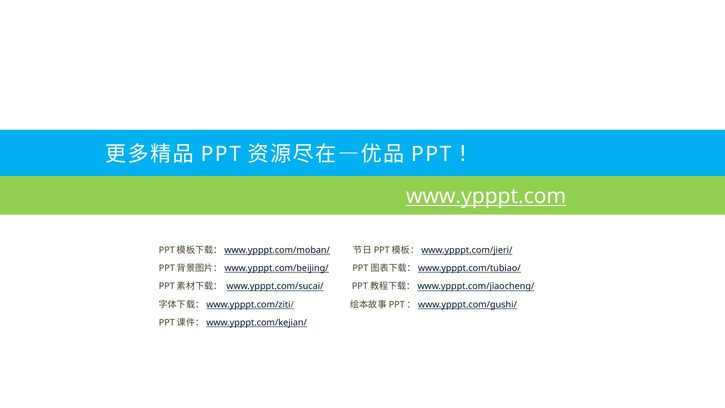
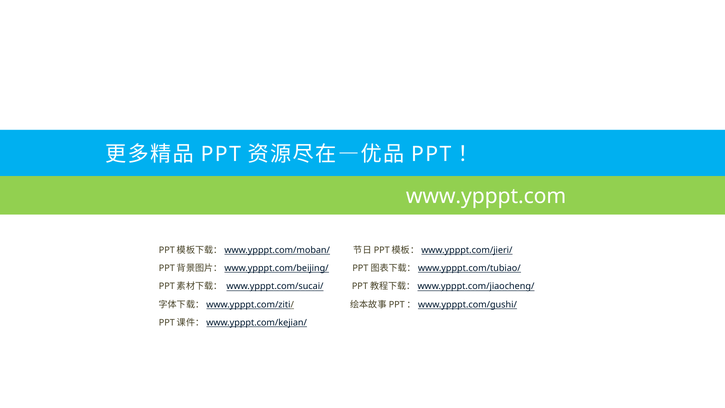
www.ypppt.com underline: present -> none (486, 196)
